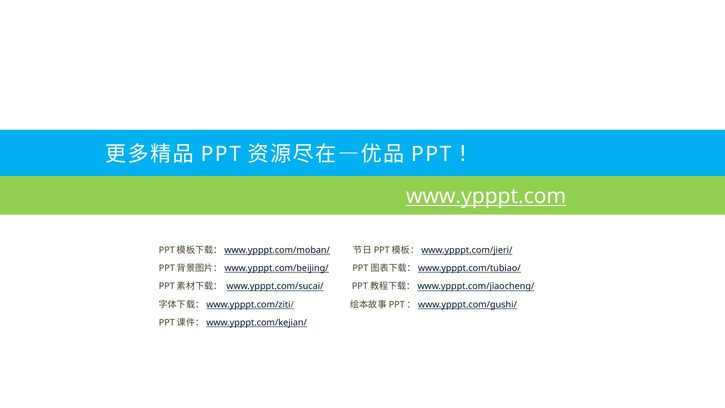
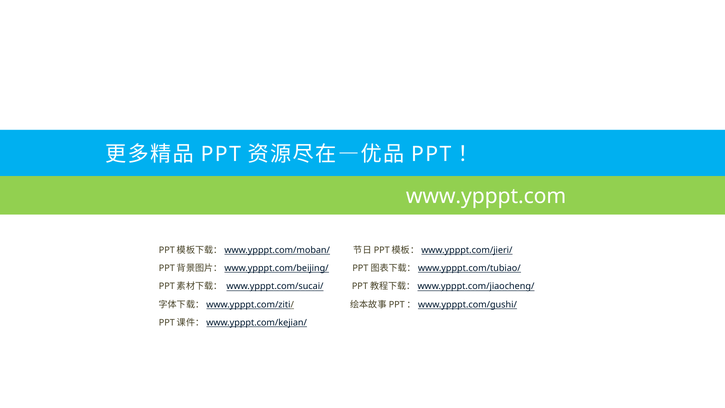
www.ypppt.com underline: present -> none (486, 196)
